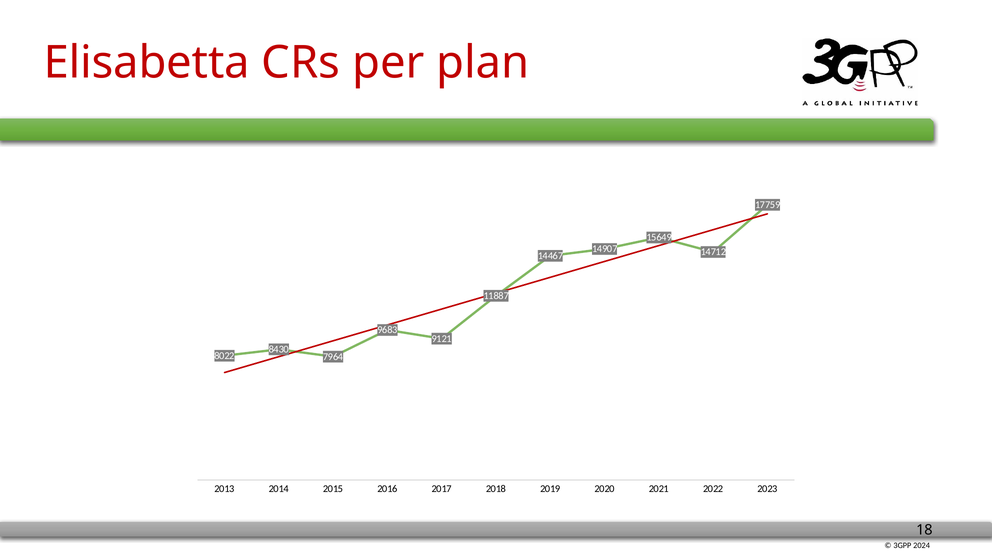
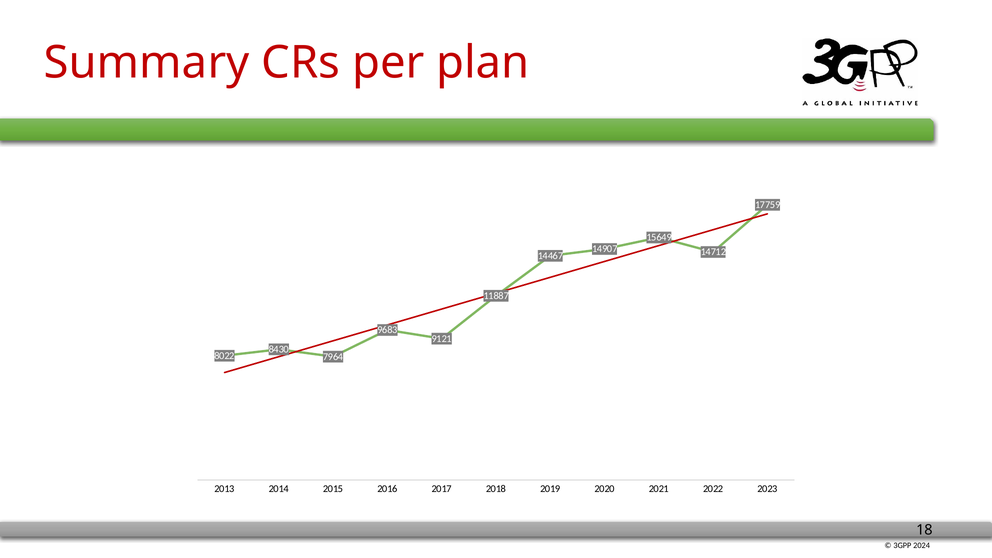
Elisabetta: Elisabetta -> Summary (147, 63)
